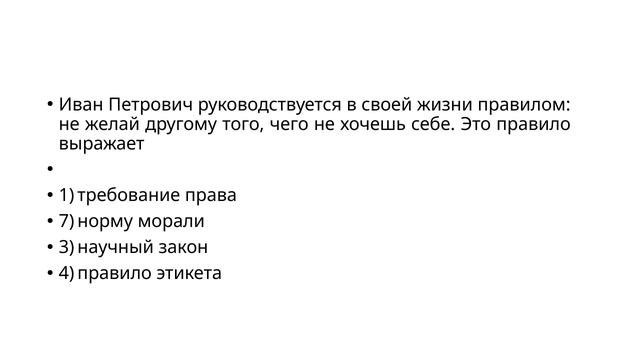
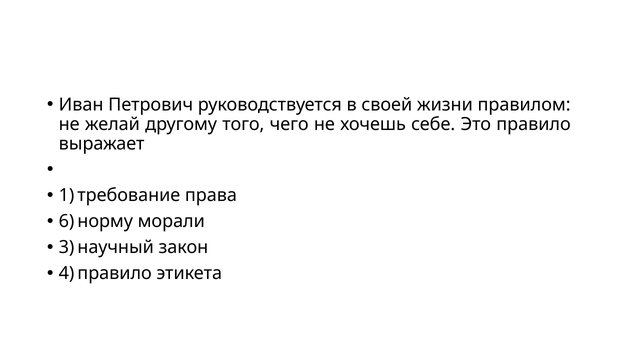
7: 7 -> 6 (67, 221)
